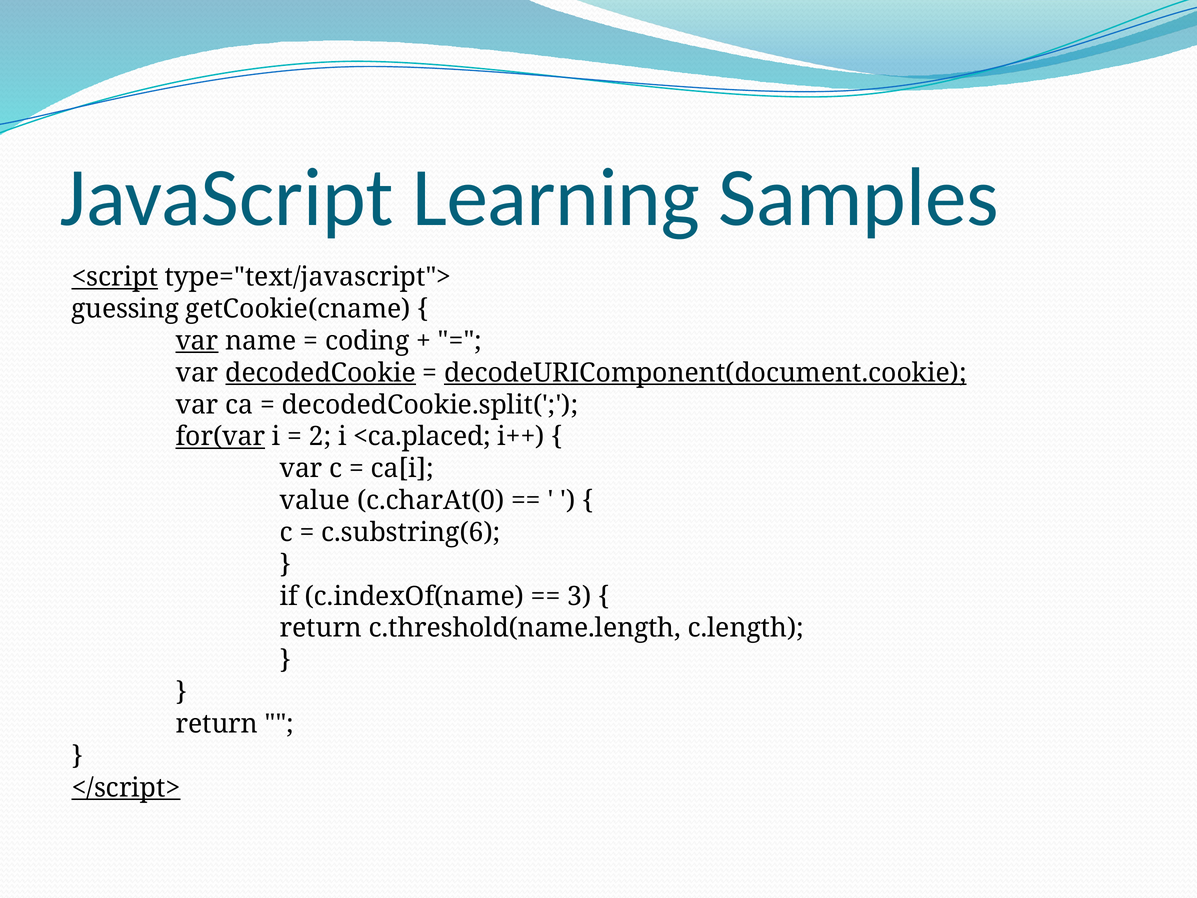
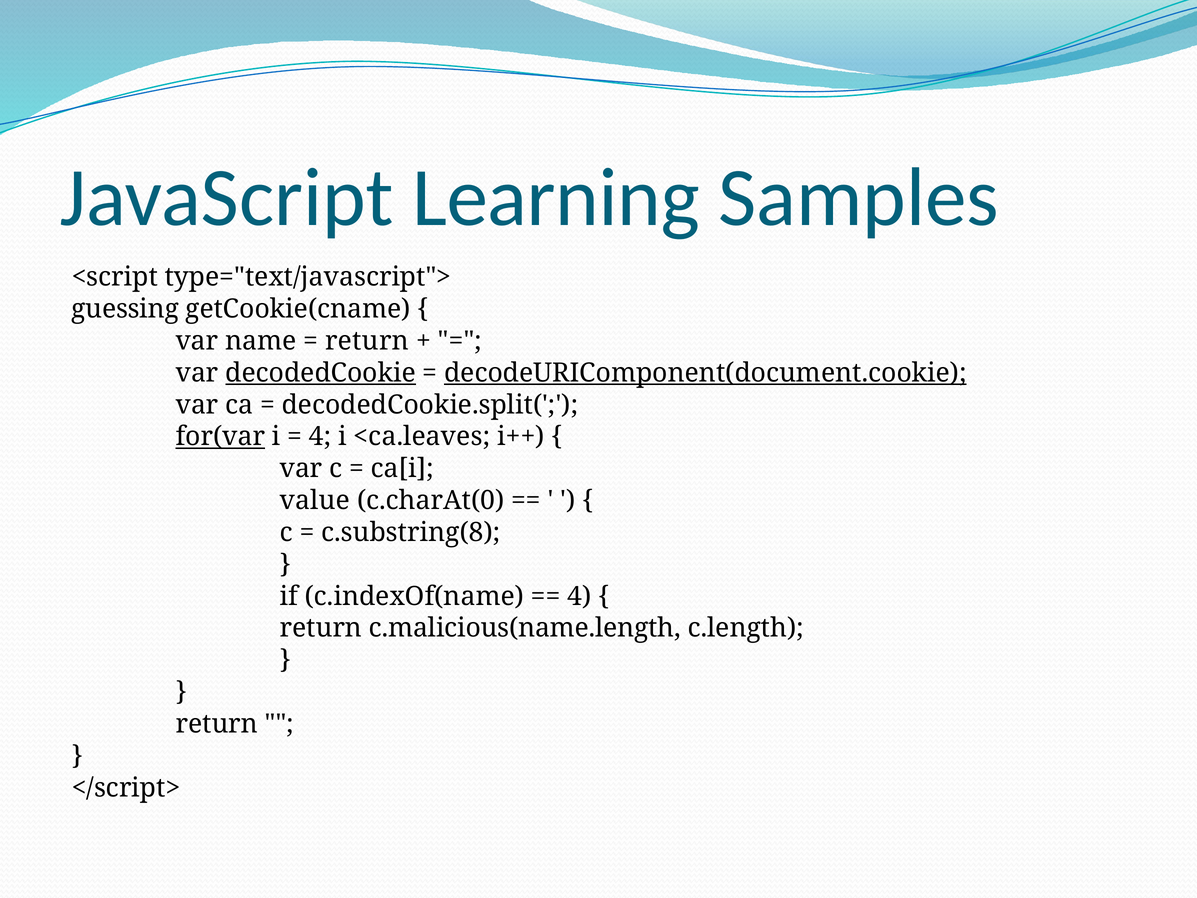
<script underline: present -> none (115, 277)
var underline: present -> none (197, 341)
coding: coding -> return (367, 341)
2: 2 -> 4 (320, 437)
<ca.placed: <ca.placed -> <ca.leaves (422, 437)
c.substring(6: c.substring(6 -> c.substring(8 (411, 532)
3: 3 -> 4 (579, 596)
c.threshold(name.length: c.threshold(name.length -> c.malicious(name.length (525, 628)
</script> underline: present -> none (126, 788)
